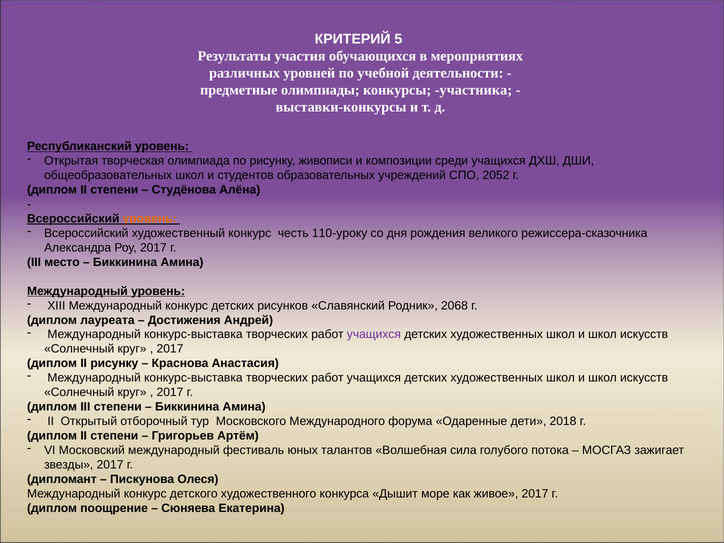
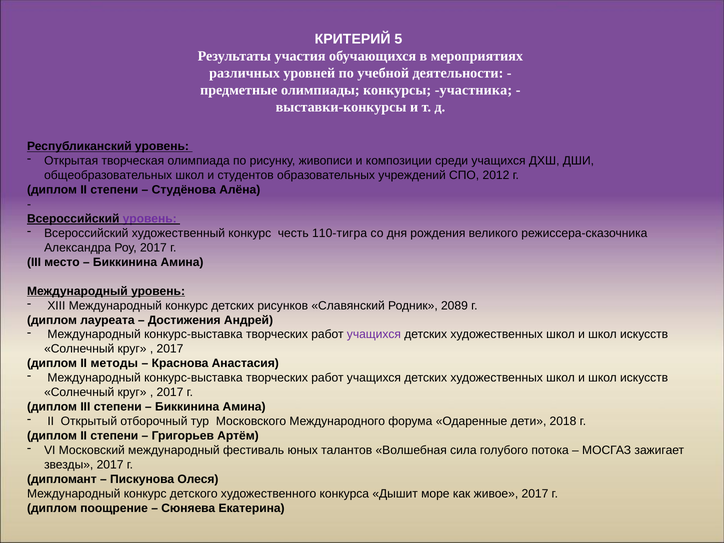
2052: 2052 -> 2012 (496, 175)
уровень colour: orange -> purple (150, 219)
110-уроку: 110-уроку -> 110-тигра (340, 233)
2068: 2068 -> 2089 (454, 306)
II рисунку: рисунку -> методы (114, 363)
